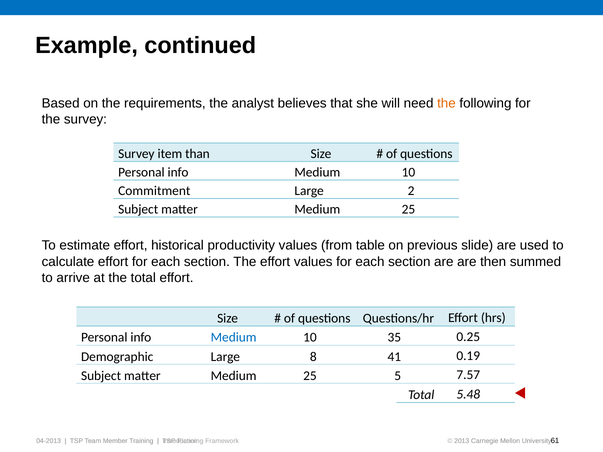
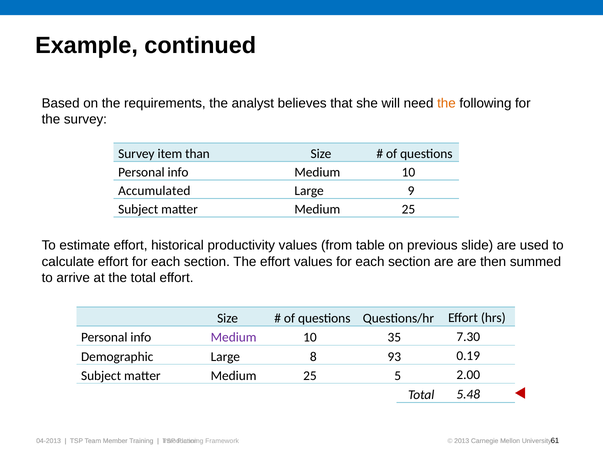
Commitment: Commitment -> Accumulated (154, 191)
2: 2 -> 9 (411, 191)
Medium colour: blue -> purple (234, 338)
0.25: 0.25 -> 7.30 (468, 337)
41: 41 -> 93 (394, 357)
7.57: 7.57 -> 2.00 (468, 375)
